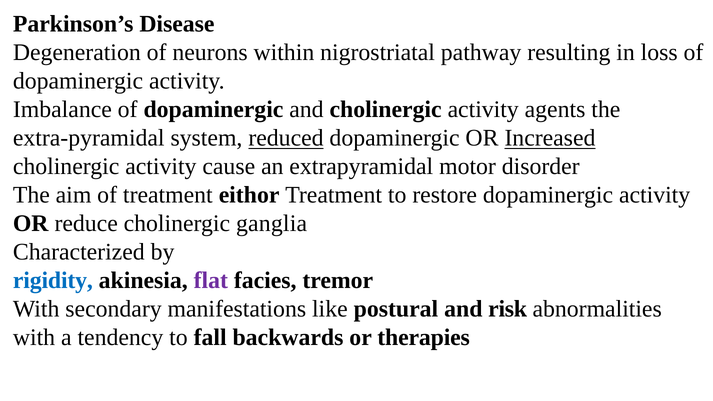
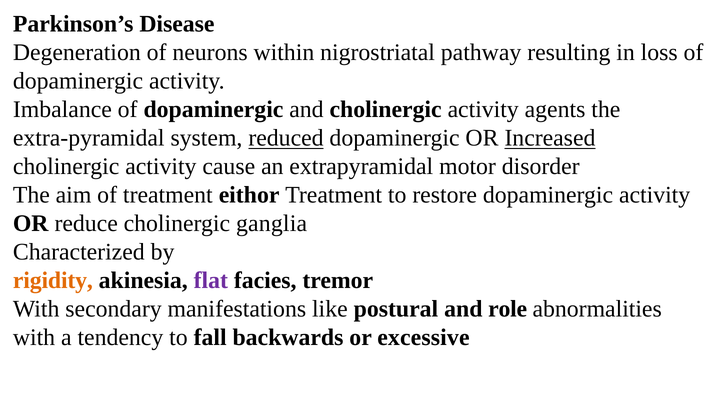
rigidity colour: blue -> orange (53, 281)
risk: risk -> role (508, 309)
therapies: therapies -> excessive (423, 338)
